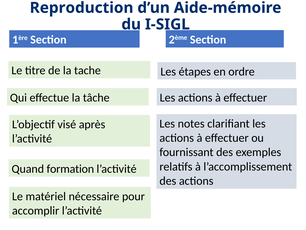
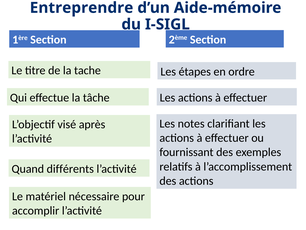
Reproduction: Reproduction -> Entreprendre (82, 8)
formation: formation -> différents (70, 168)
